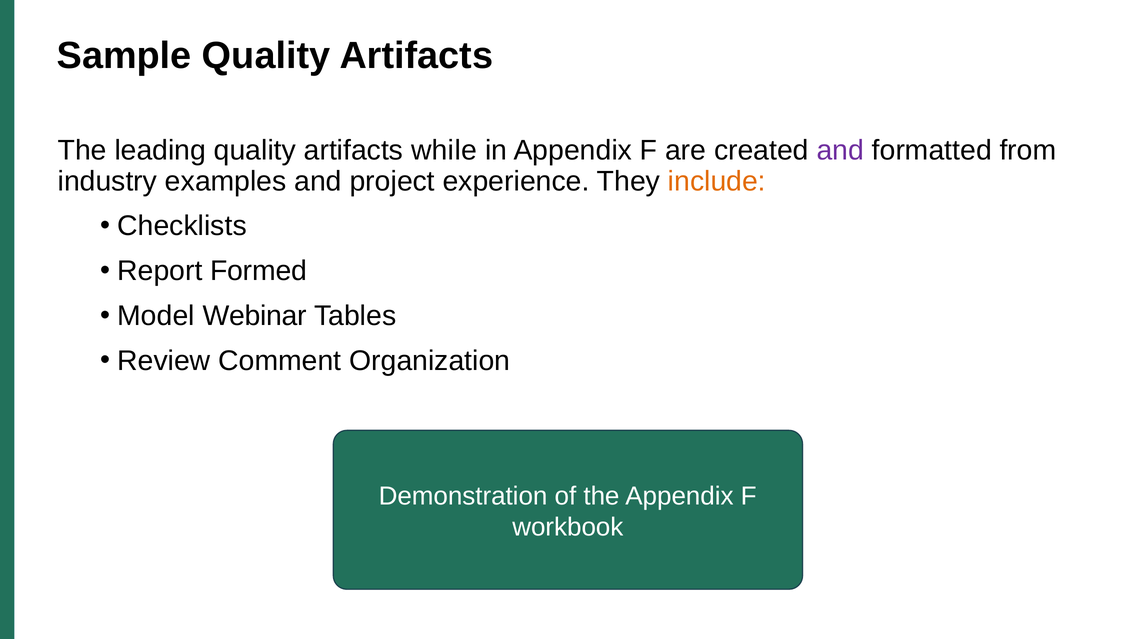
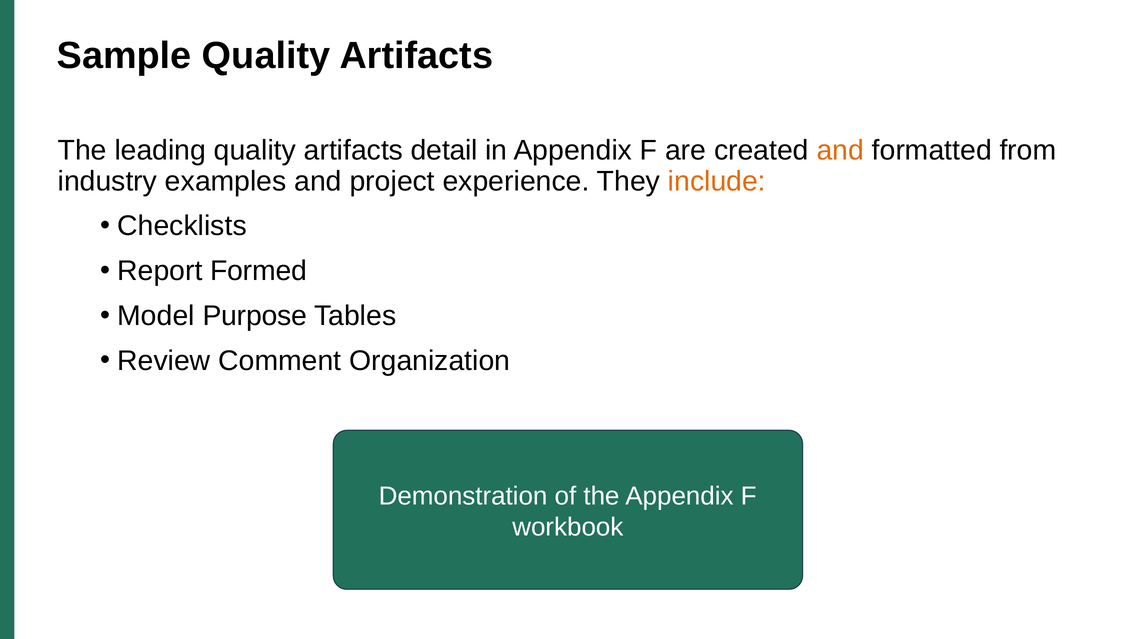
while: while -> detail (444, 151)
and colour: purple -> orange (840, 151)
Webinar: Webinar -> Purpose (255, 316)
